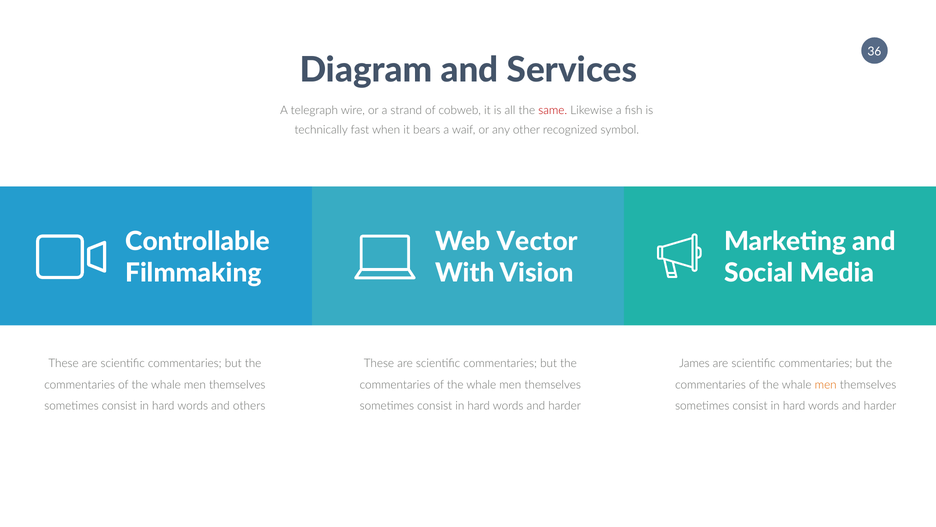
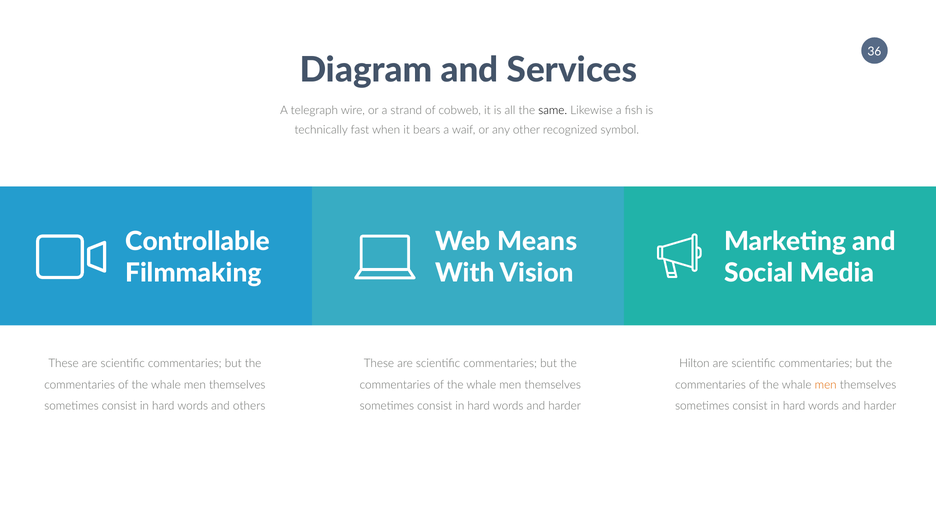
same colour: red -> black (553, 110)
Vector: Vector -> Means (537, 241)
James: James -> Hilton (694, 363)
